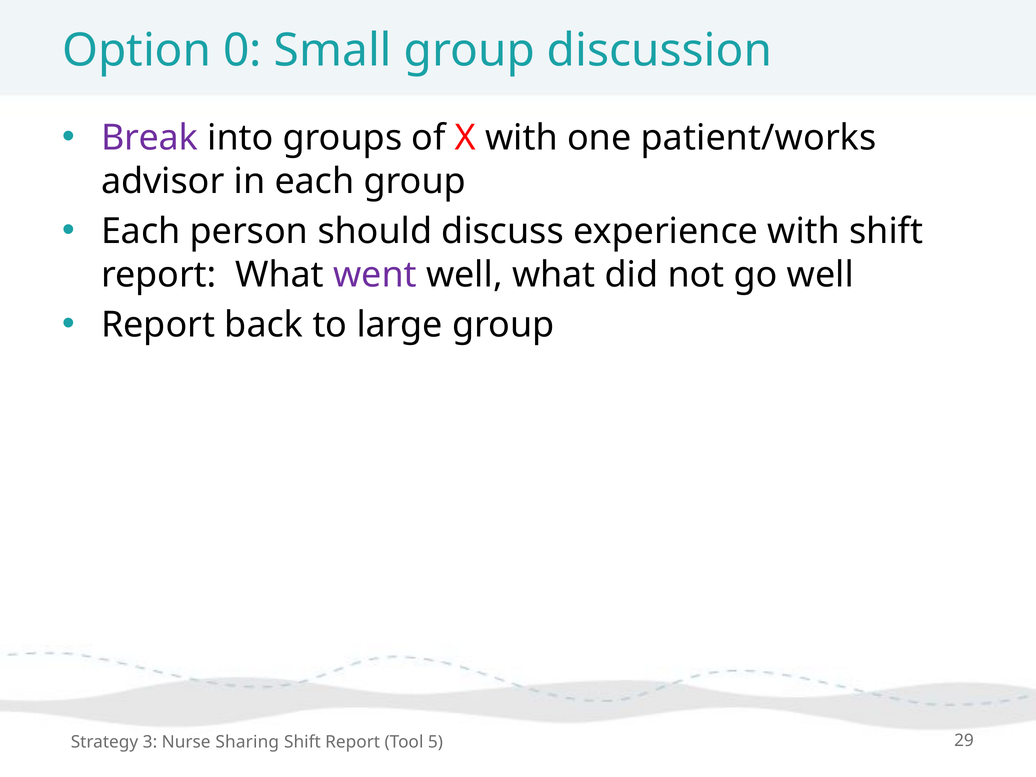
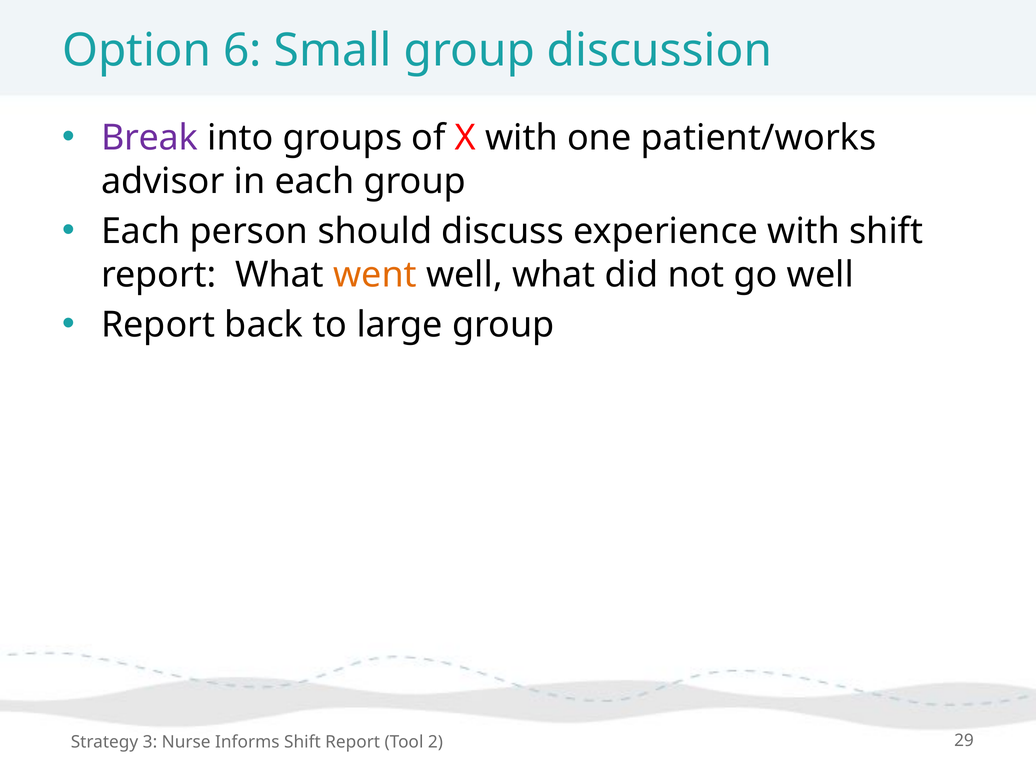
0: 0 -> 6 (242, 51)
went colour: purple -> orange (375, 275)
Sharing: Sharing -> Informs (247, 742)
5: 5 -> 2 (435, 742)
